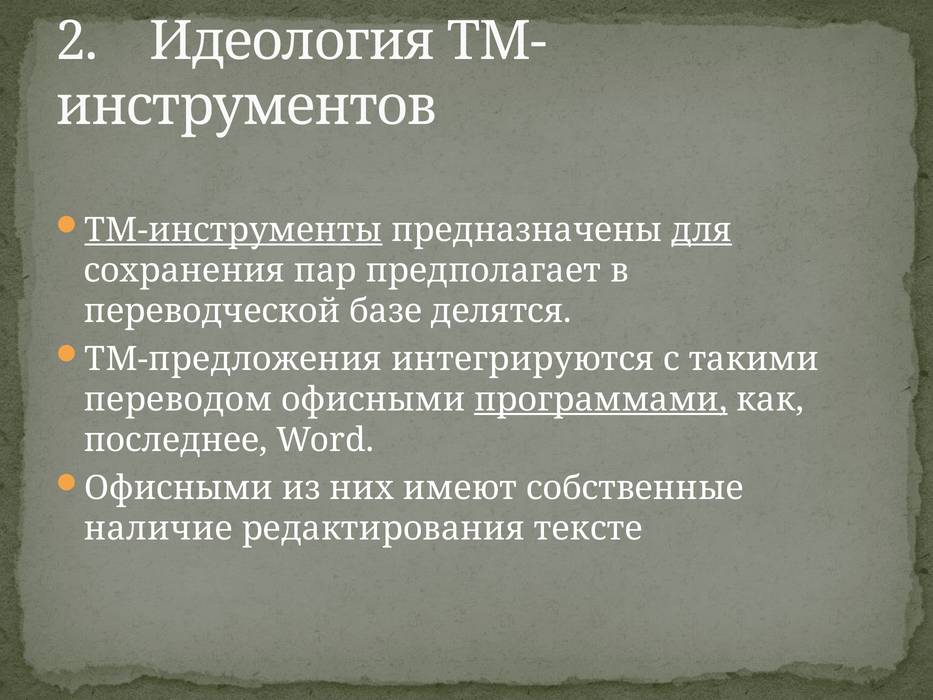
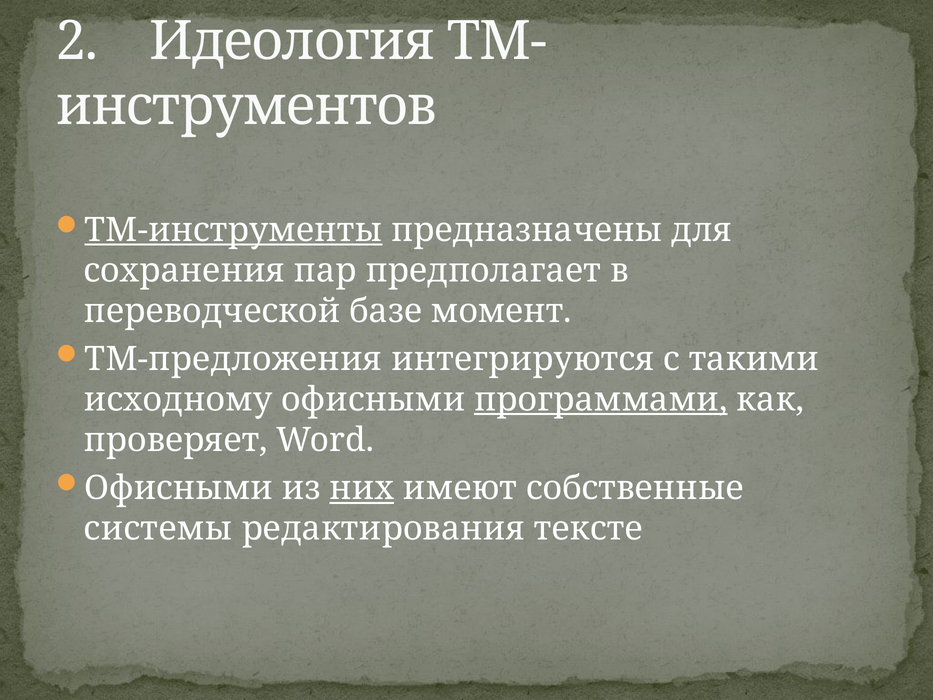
для underline: present -> none (702, 230)
делятся: делятся -> момент (501, 311)
переводом: переводом -> исходному (178, 400)
последнее: последнее -> проверяет (176, 440)
них underline: none -> present (362, 488)
наличие: наличие -> системы (158, 529)
